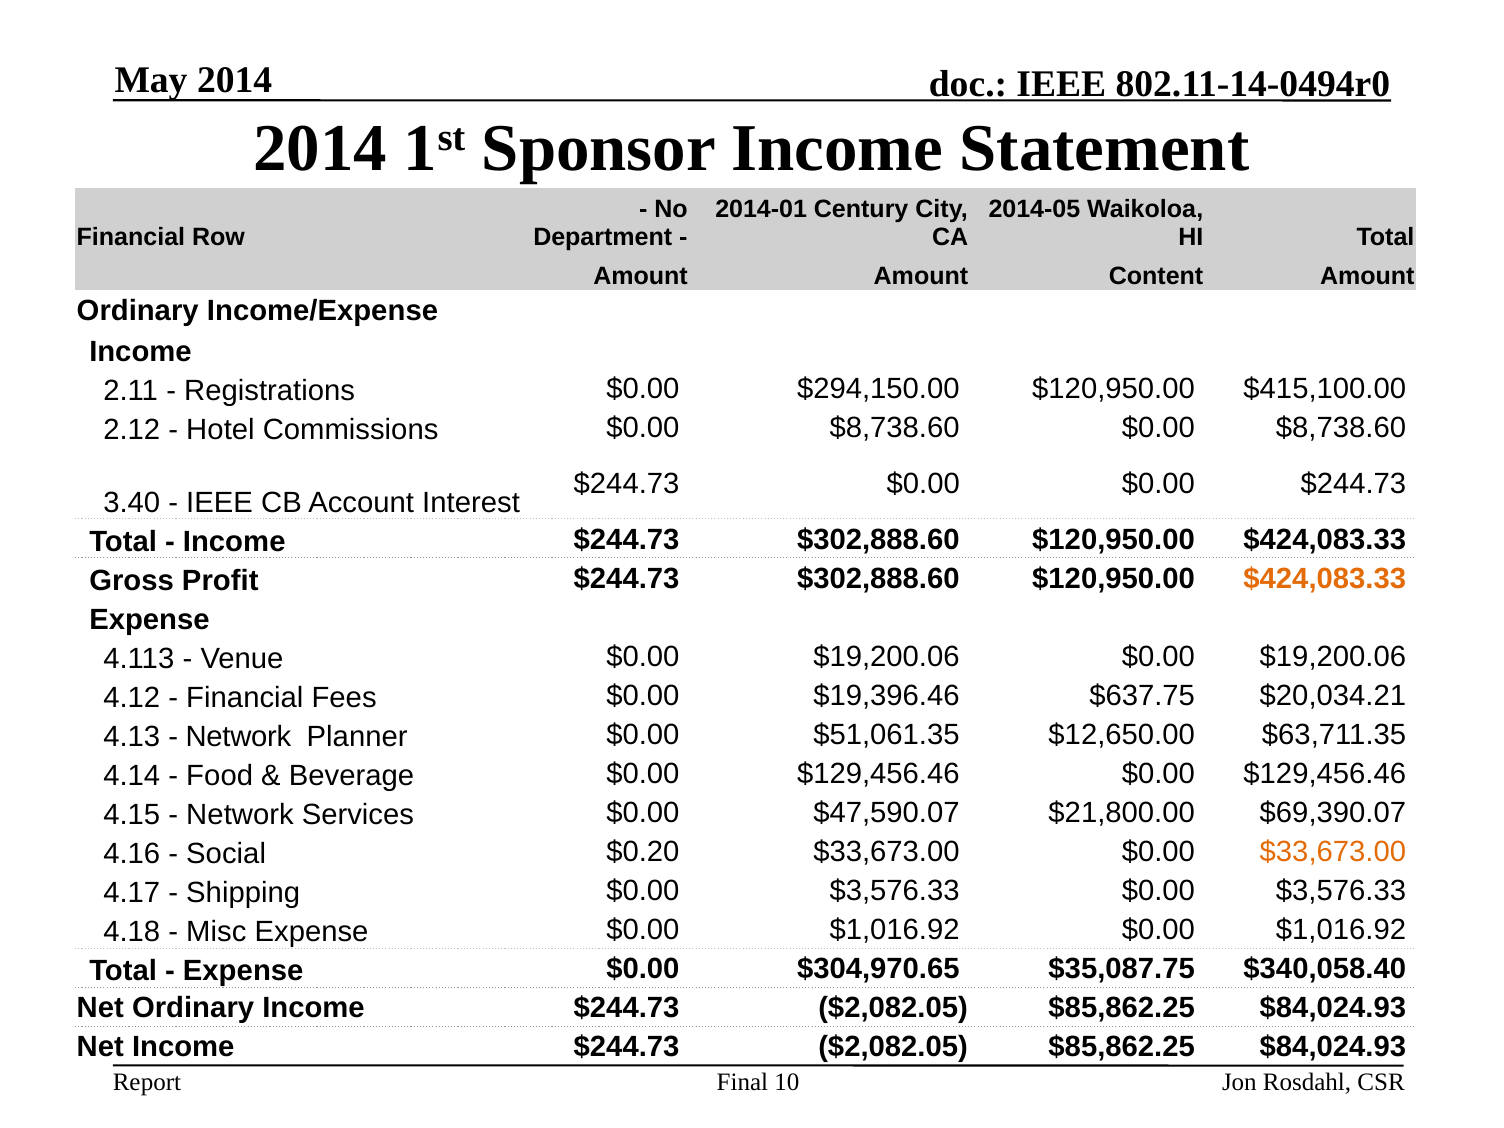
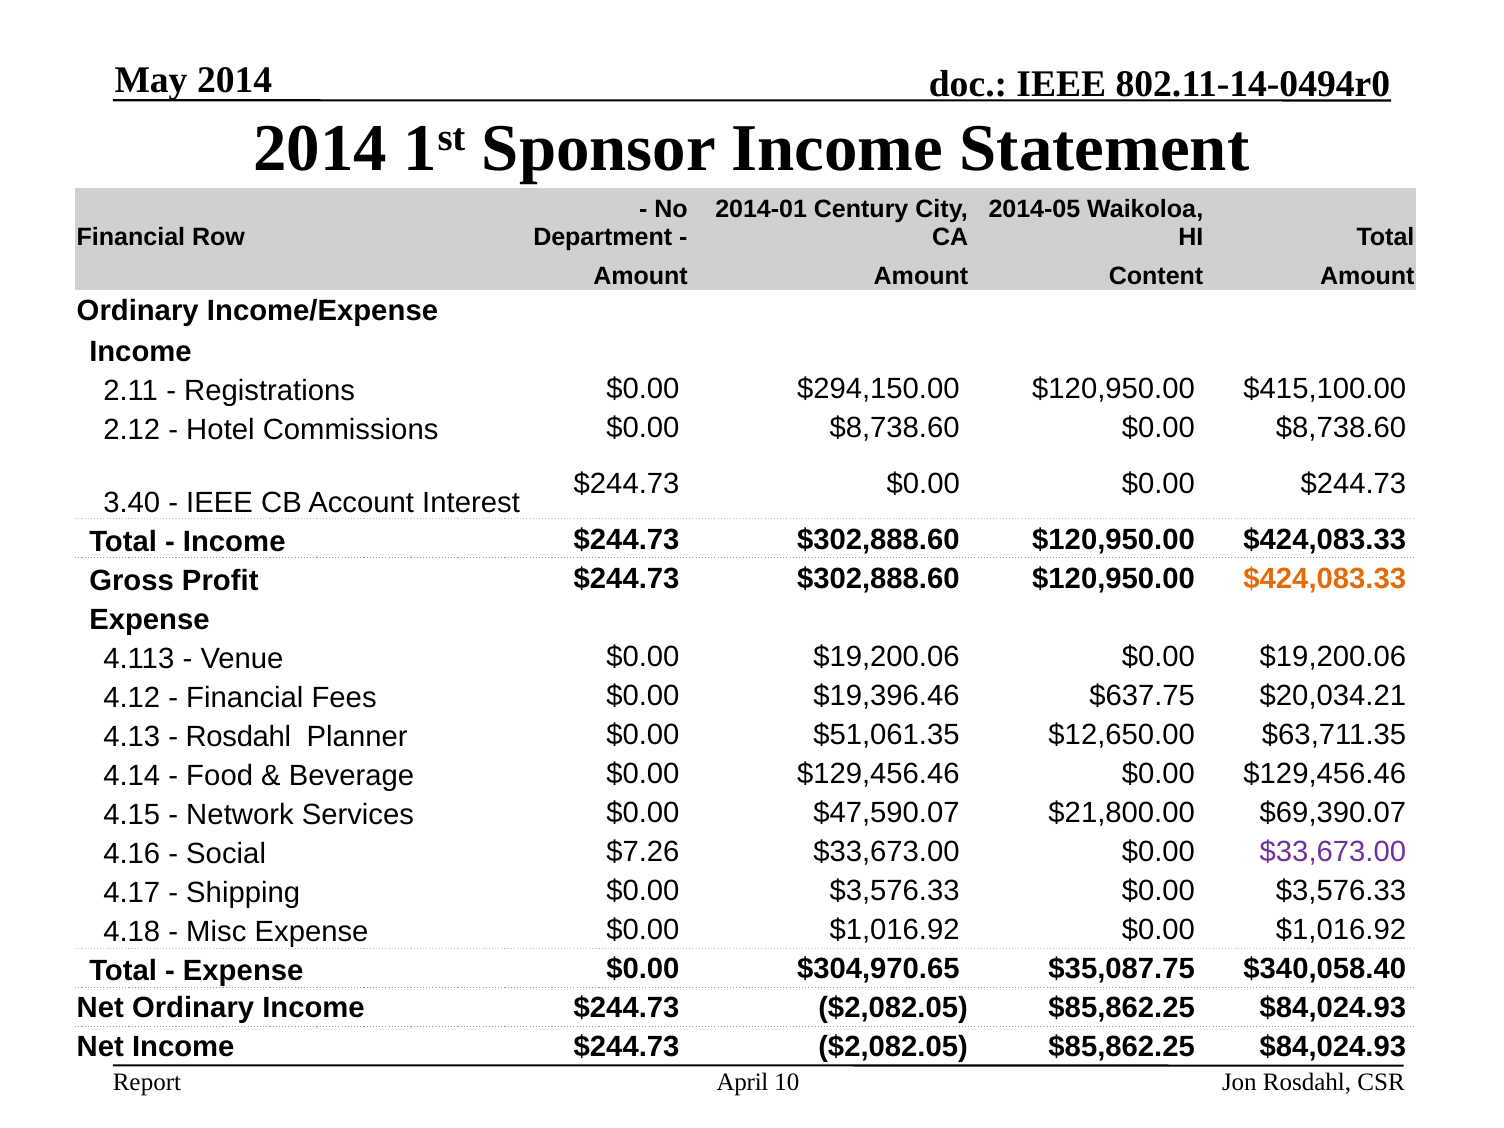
Network: Network -> Rosdahl (238, 737)
$0.20: $0.20 -> $7.26 (643, 852)
$33,673.00 colour: orange -> purple (1333, 852)
Final: Final -> April (743, 1082)
